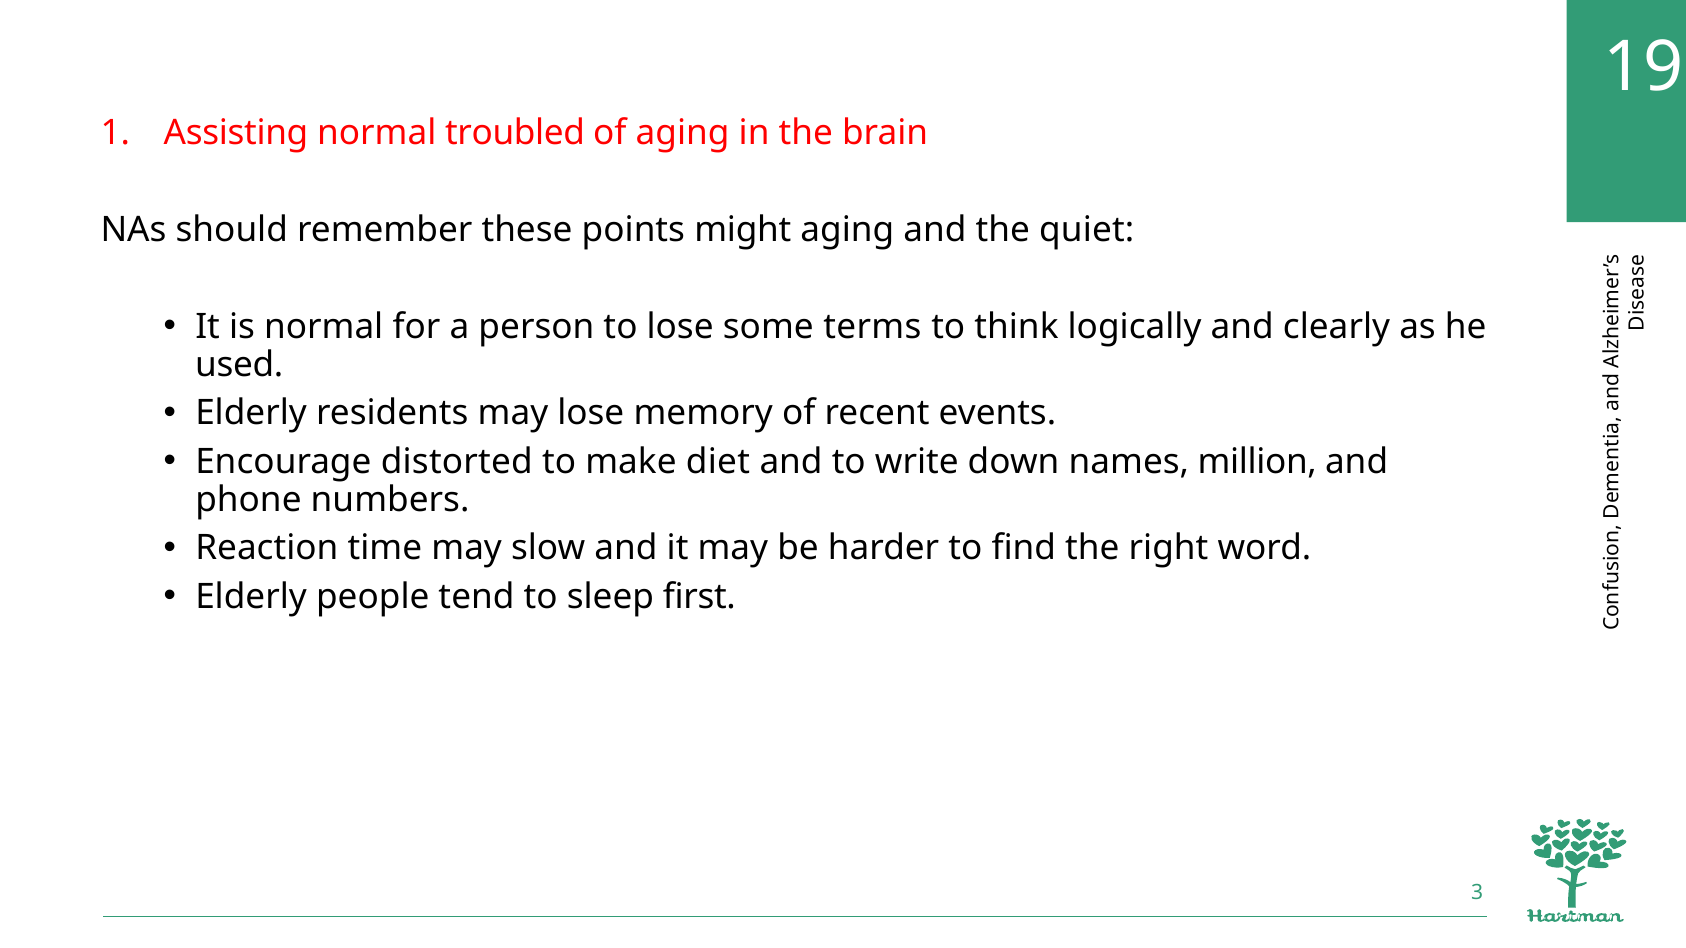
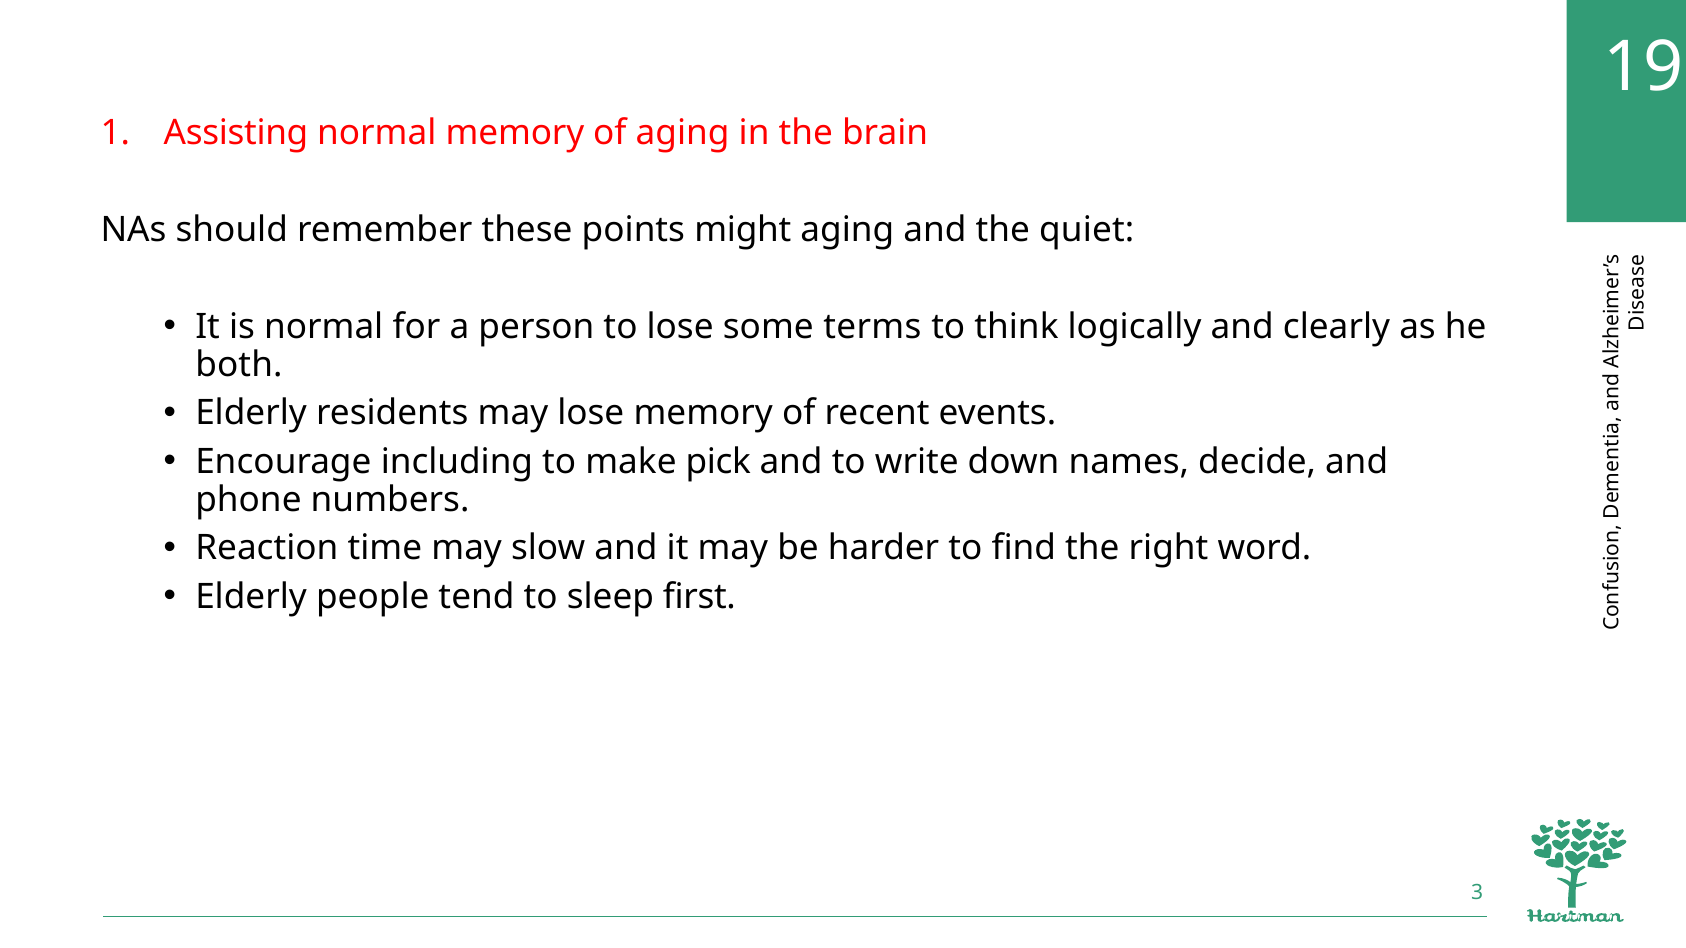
normal troubled: troubled -> memory (515, 133)
used: used -> both (239, 365)
distorted: distorted -> including (457, 462)
diet: diet -> pick (718, 462)
million: million -> decide (1257, 462)
